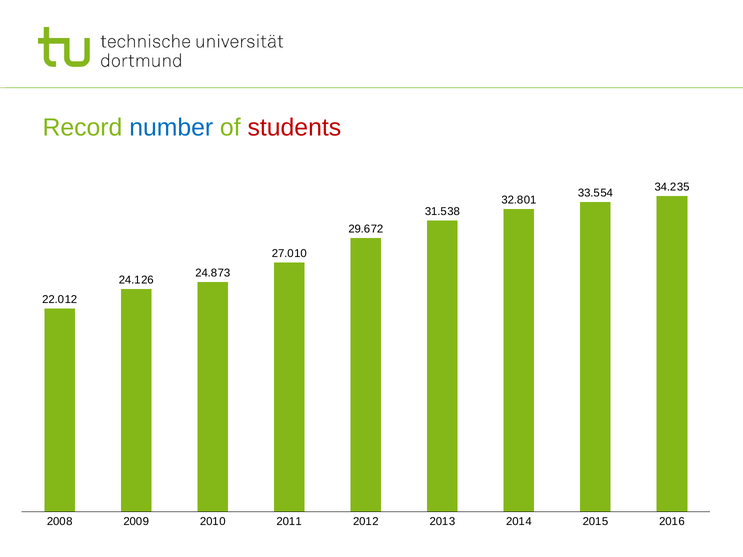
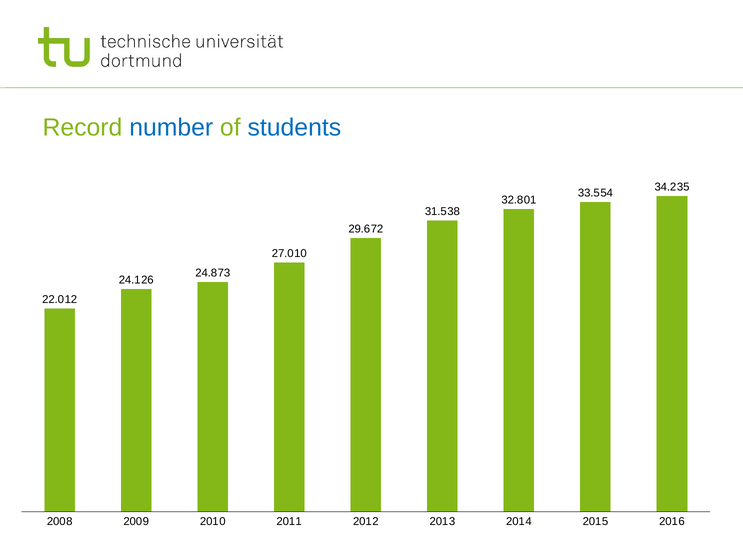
students colour: red -> blue (294, 128)
